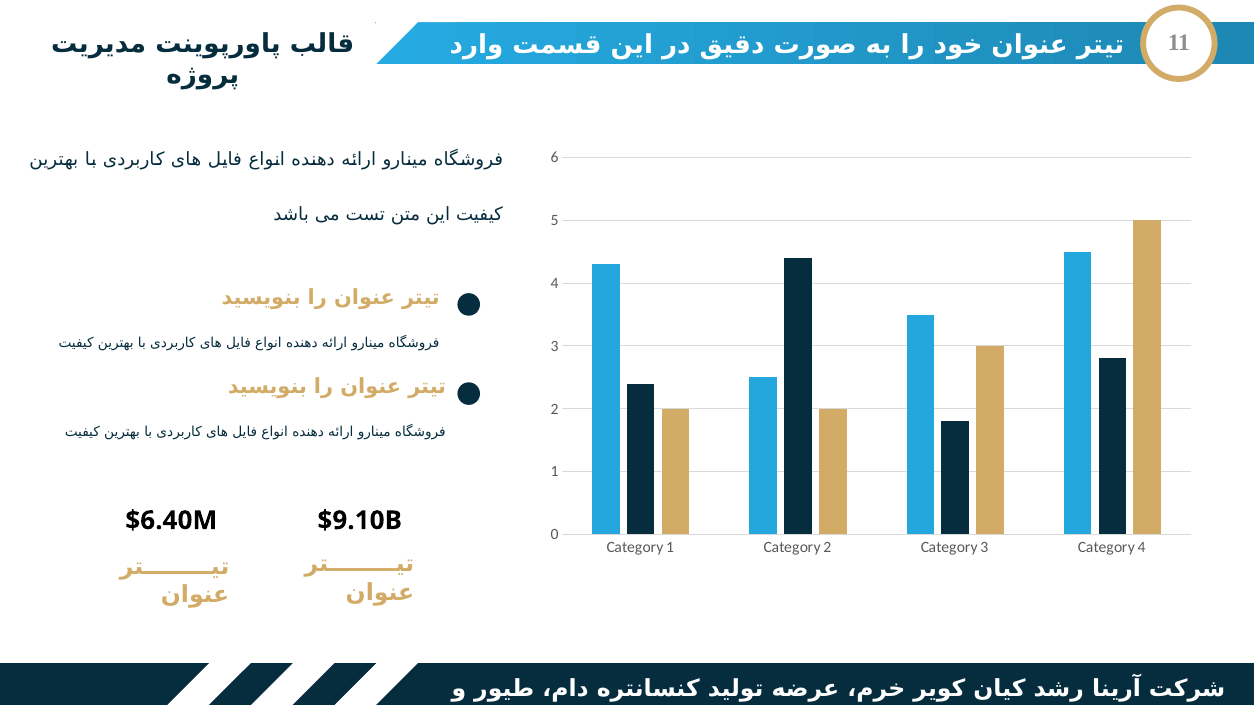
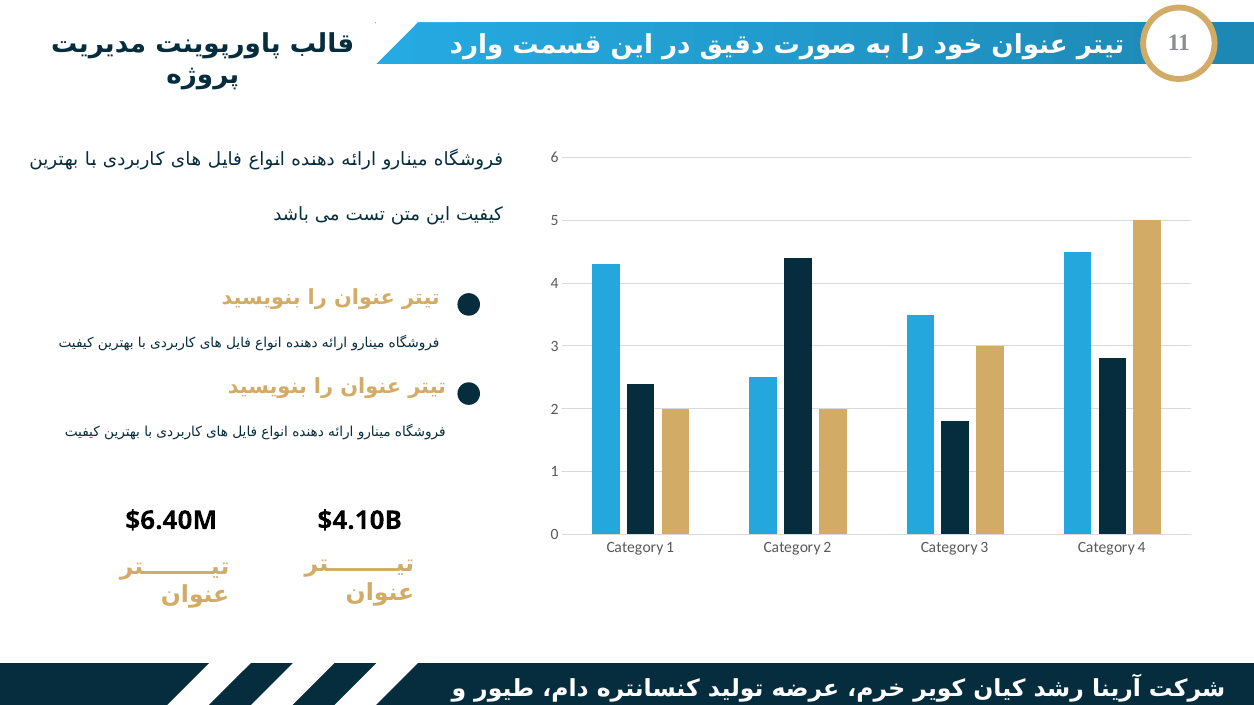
$9.10B: $9.10B -> $4.10B (360, 521)
